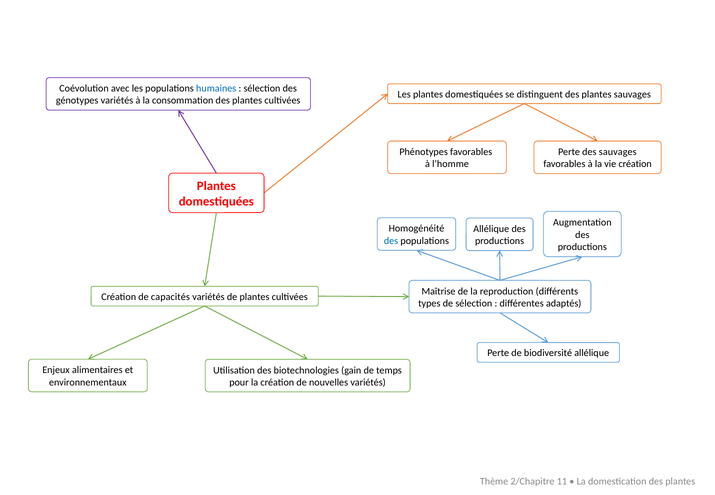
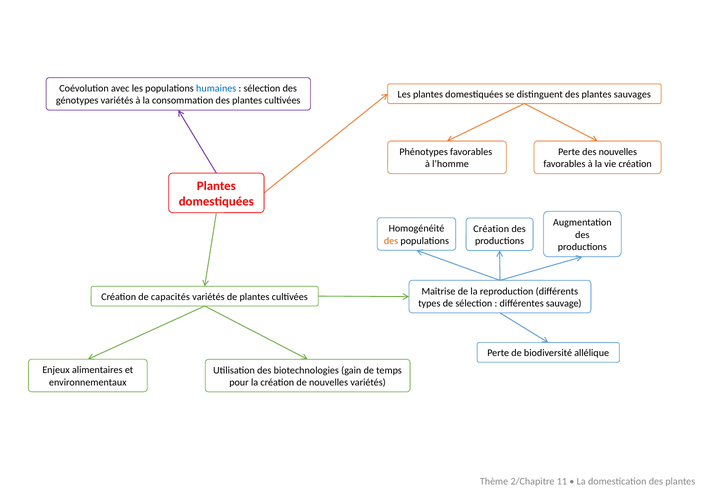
des sauvages: sauvages -> nouvelles (618, 152)
Allélique: Allélique -> Création (491, 229)
des colour: blue -> orange (391, 241)
adaptés: adaptés -> sauvage (564, 303)
